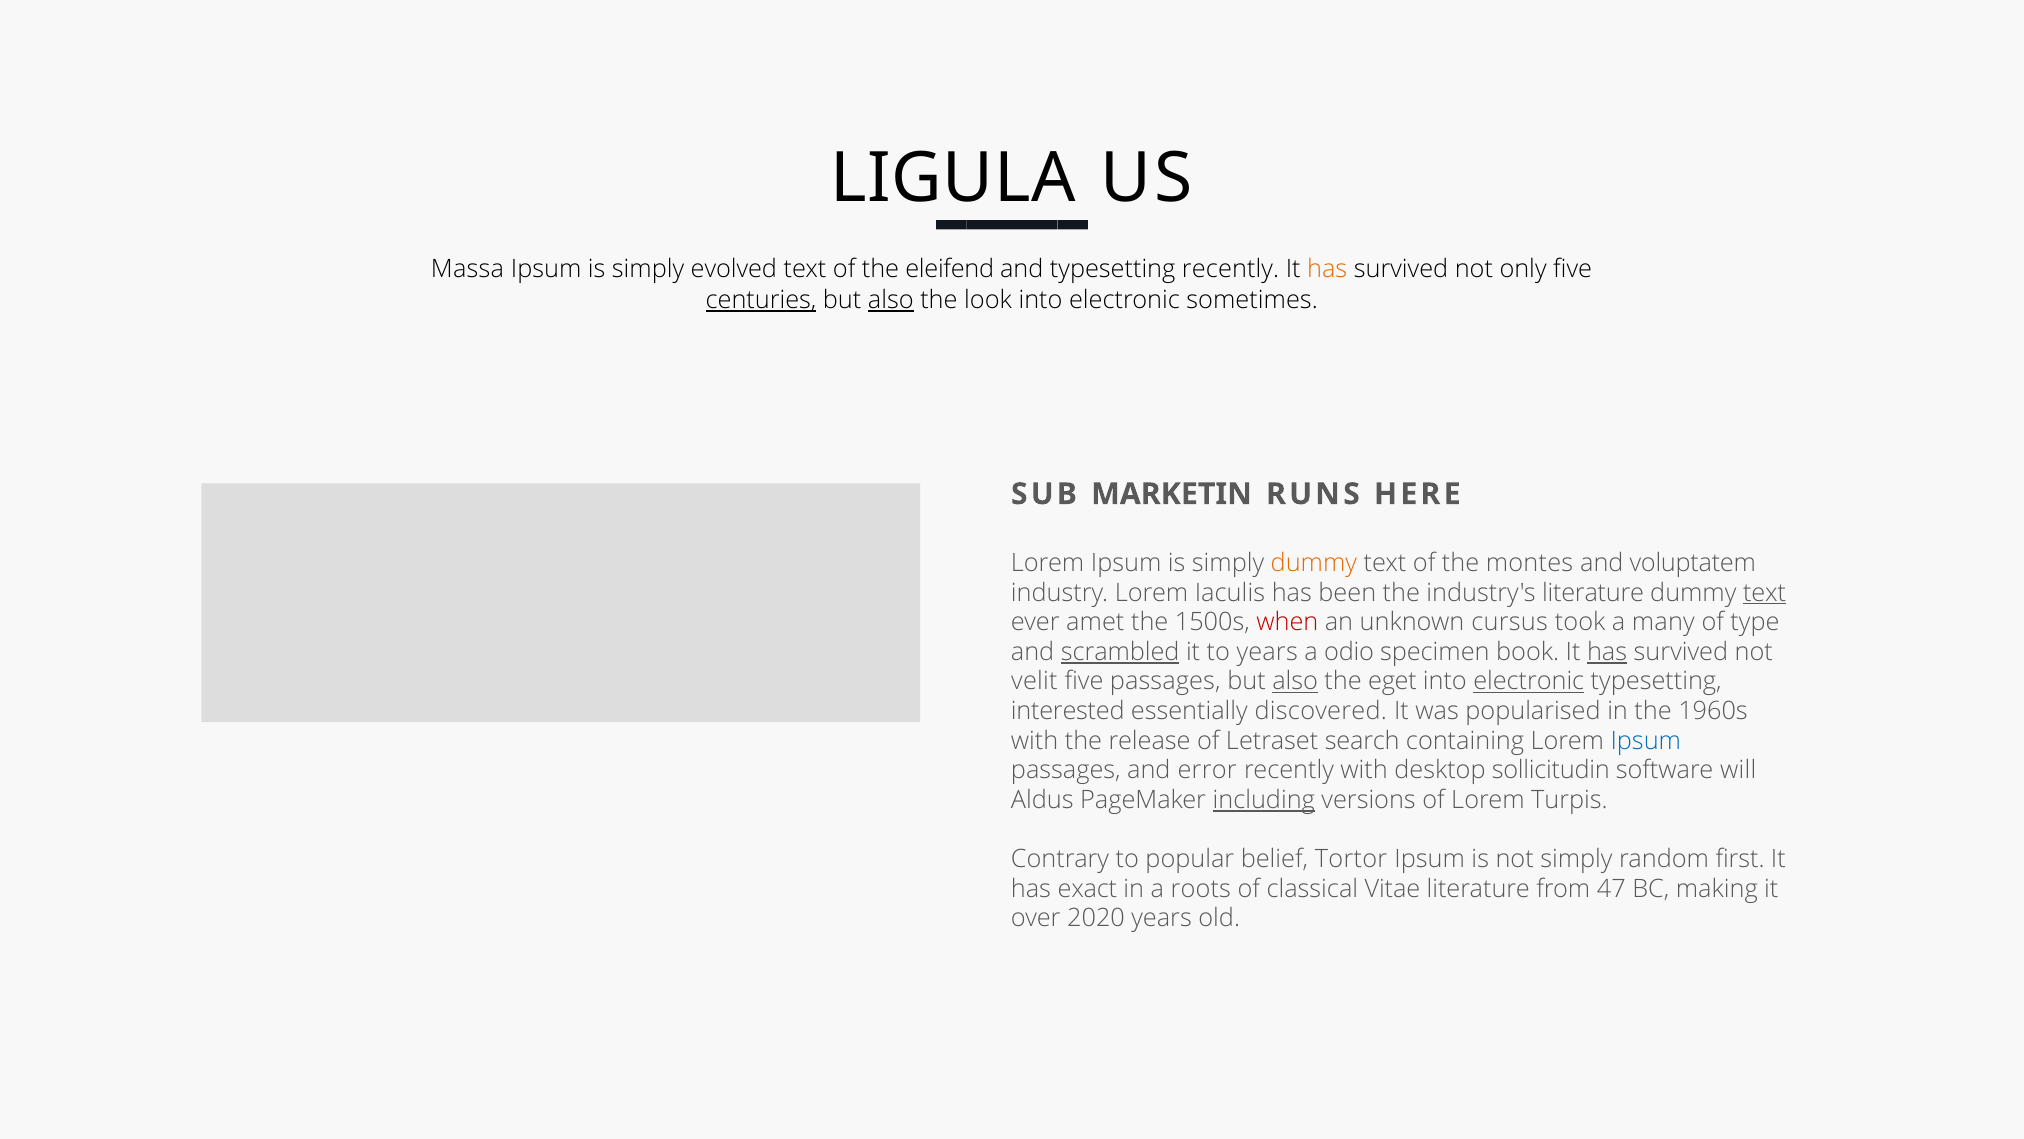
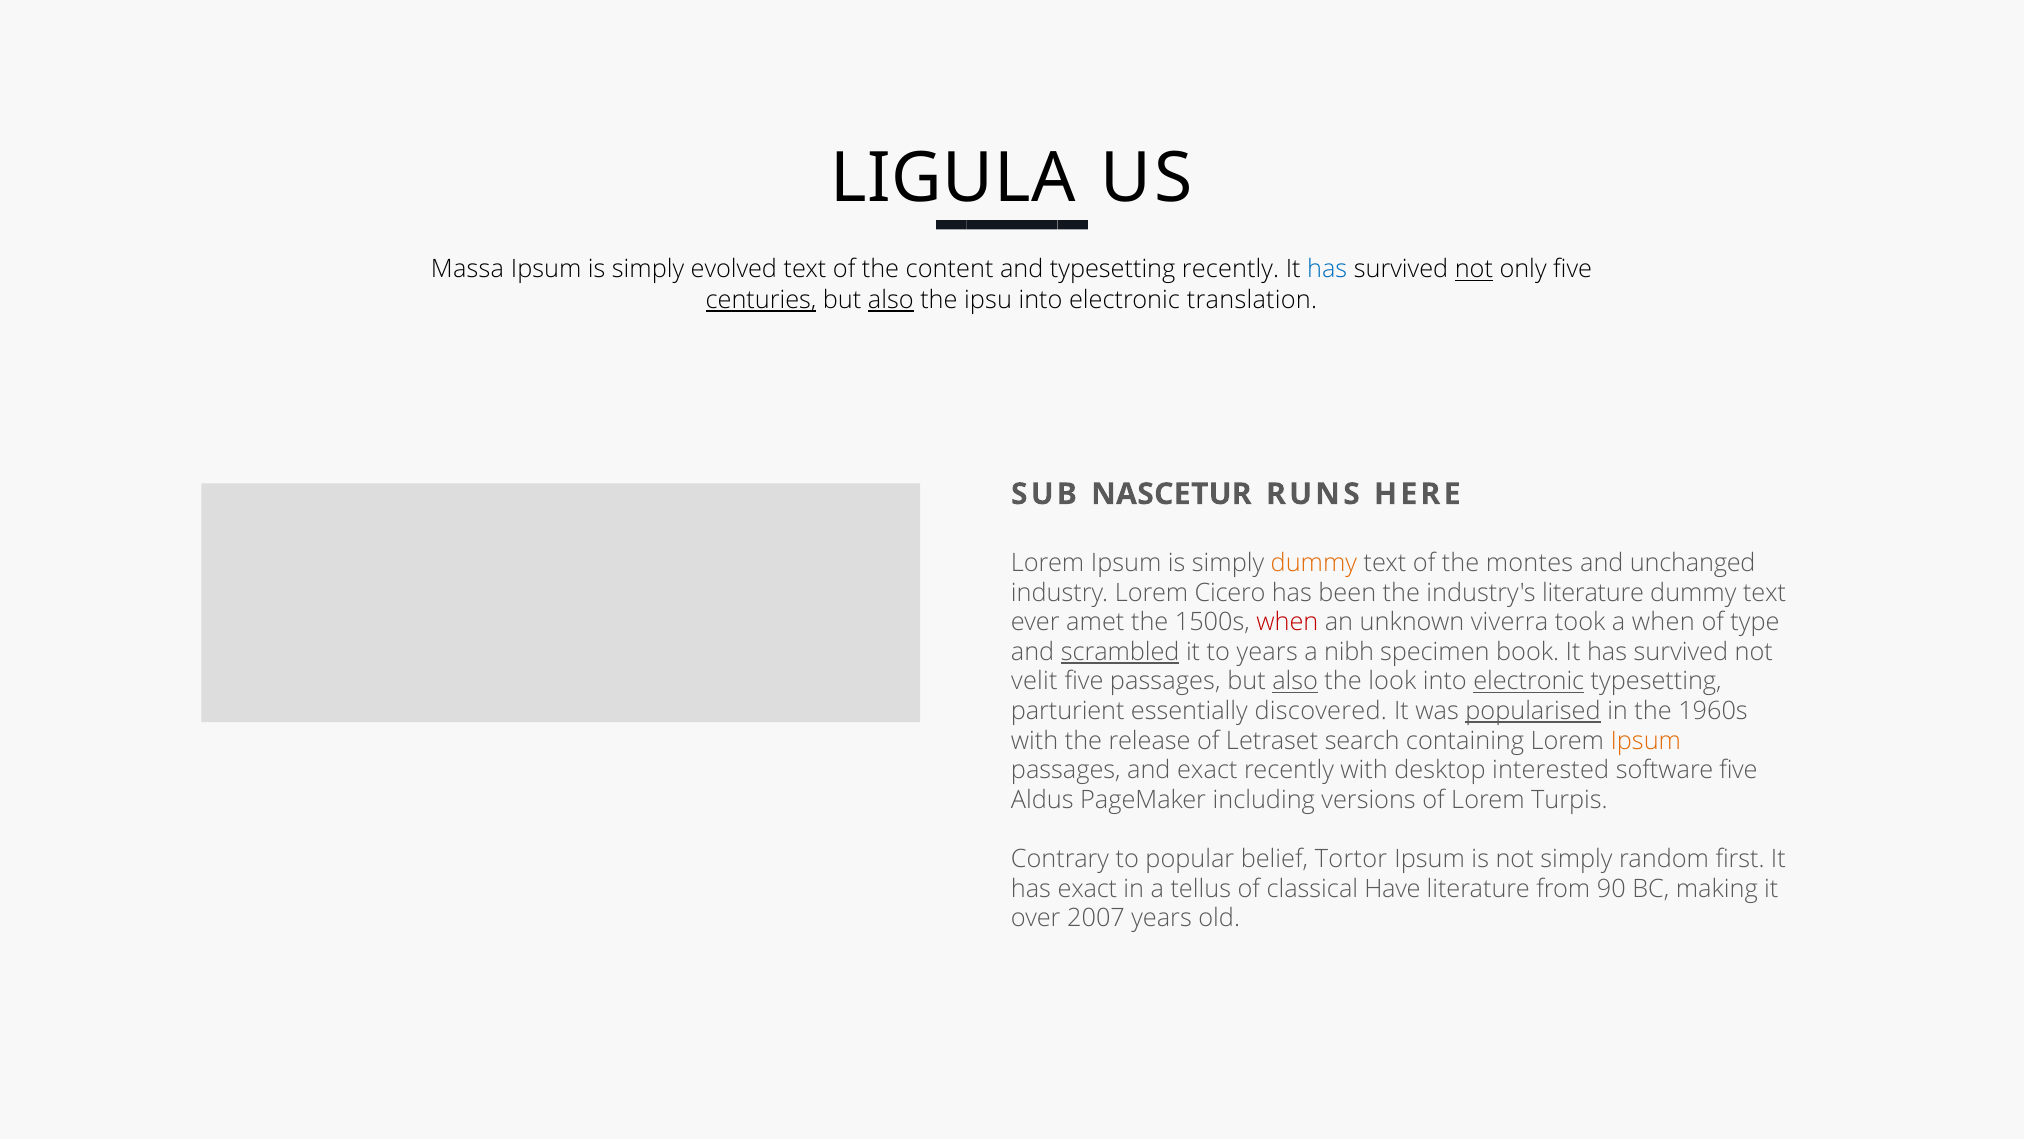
eleifend: eleifend -> content (950, 270)
has colour: orange -> blue (1327, 270)
not underline: none -> present (1474, 270)
look: look -> ipsu (988, 300)
sometimes: sometimes -> translation (1252, 300)
MARKETIN: MARKETIN -> NASCETUR (1171, 494)
voluptatem: voluptatem -> unchanged (1693, 563)
Iaculis: Iaculis -> Cicero (1230, 593)
text underline: present -> none (1765, 593)
cursus: cursus -> viverra (1510, 622)
a many: many -> when (1663, 622)
odio: odio -> nibh (1349, 652)
has underline: present -> none (1607, 652)
eget: eget -> look (1392, 681)
interested: interested -> parturient (1068, 711)
popularised underline: none -> present (1533, 711)
Ipsum colour: blue -> orange (1646, 741)
and error: error -> exact (1207, 770)
sollicitudin: sollicitudin -> interested (1551, 770)
software will: will -> five (1738, 770)
including underline: present -> none (1264, 800)
roots: roots -> tellus (1201, 889)
Vitae: Vitae -> Have (1392, 889)
47: 47 -> 90 (1611, 889)
2020: 2020 -> 2007 (1096, 918)
